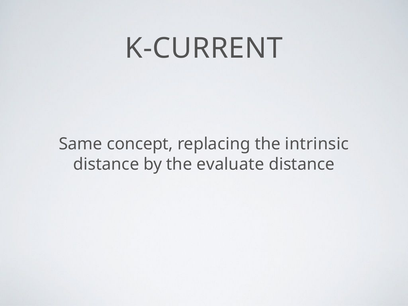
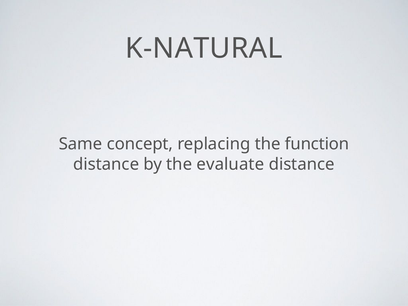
K-CURRENT: K-CURRENT -> K-NATURAL (204, 48)
intrinsic: intrinsic -> function (317, 144)
